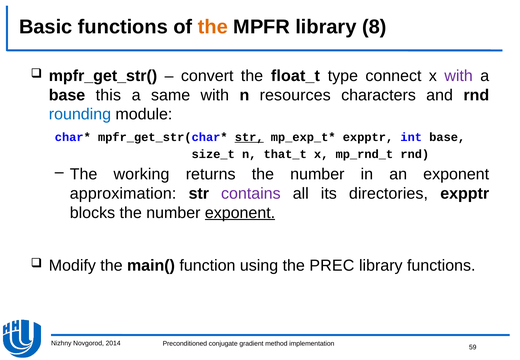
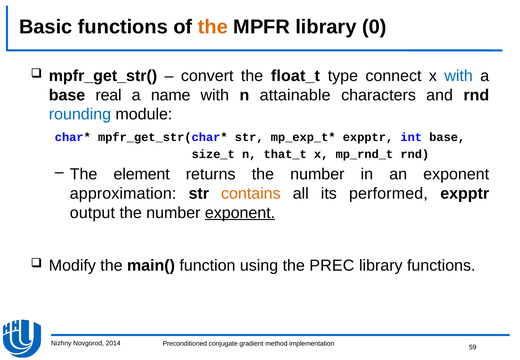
8: 8 -> 0 (374, 27)
with colour: purple -> blue (459, 76)
this: this -> real (109, 95)
same: same -> name (171, 95)
resources: resources -> attainable (295, 95)
str underline: present -> none (249, 137)
working: working -> element (142, 174)
contains colour: purple -> orange (251, 194)
directories: directories -> performed (388, 194)
blocks: blocks -> output (92, 213)
